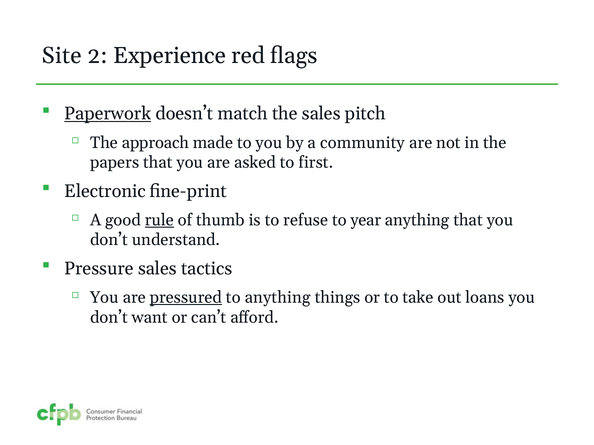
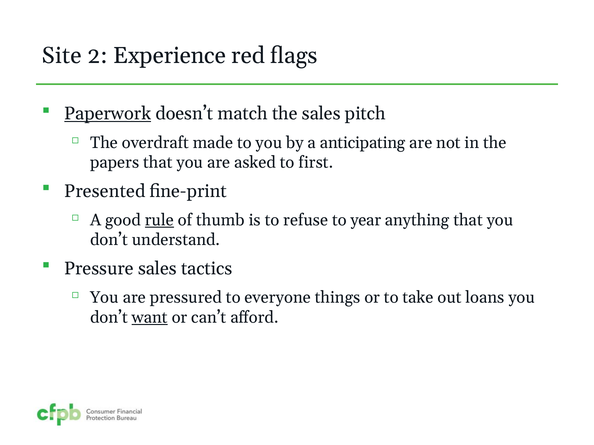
approach: approach -> overdraft (155, 143)
community: community -> anticipating (363, 143)
Electronic: Electronic -> Presented (105, 191)
pressured underline: present -> none (186, 298)
to anything: anything -> everyone (278, 298)
want underline: none -> present (150, 318)
